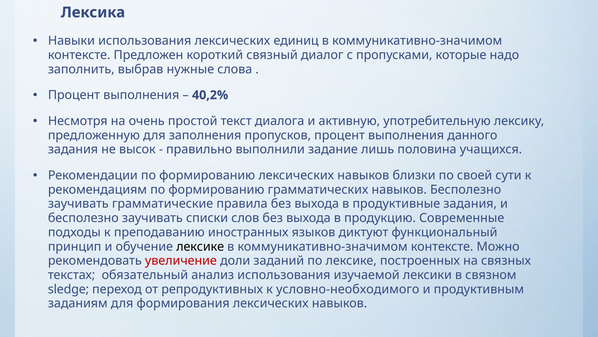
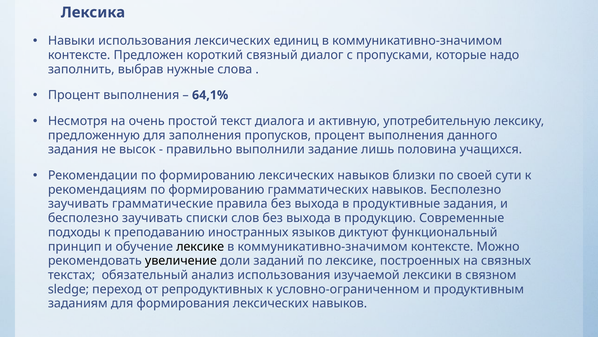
40,2%: 40,2% -> 64,1% (210, 95)
увеличение colour: red -> black (181, 260)
условно-необходимого: условно-необходимого -> условно-ограниченном (348, 289)
